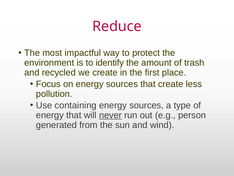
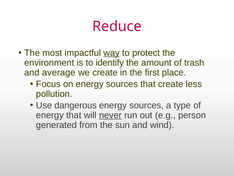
way underline: none -> present (112, 53)
recycled: recycled -> average (59, 72)
containing: containing -> dangerous (76, 105)
